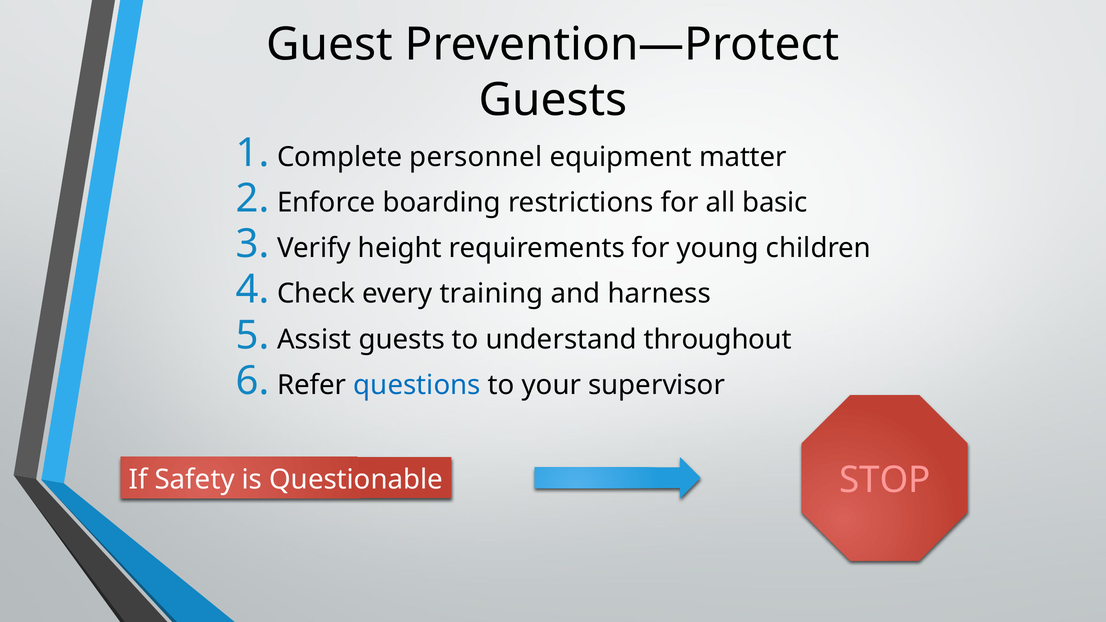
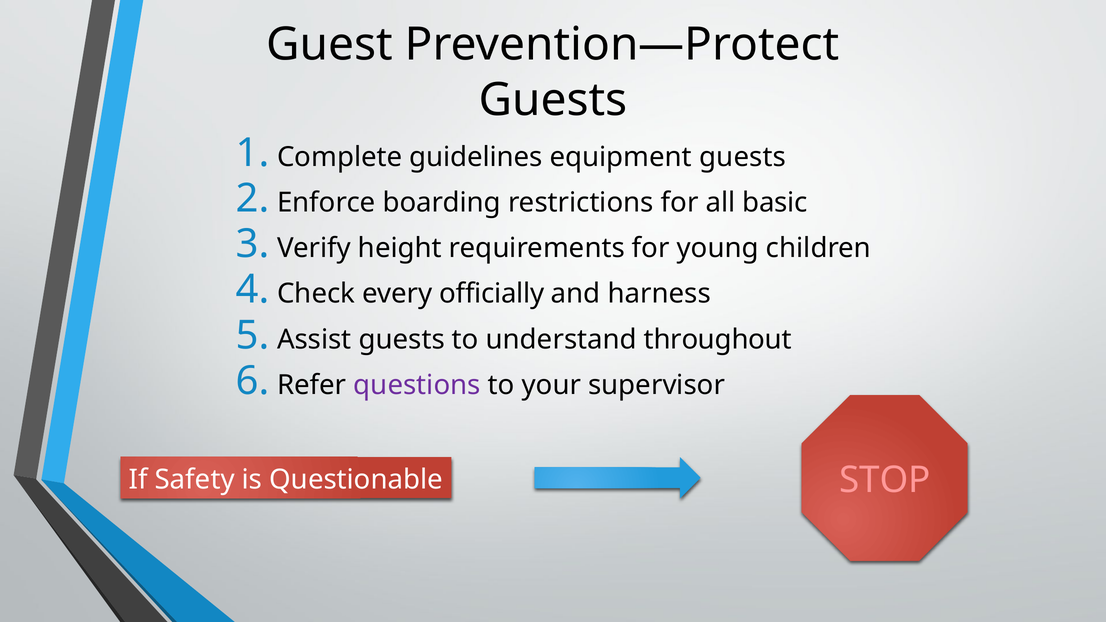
personnel: personnel -> guidelines (476, 157)
equipment matter: matter -> guests (743, 157)
training: training -> officially (492, 294)
questions colour: blue -> purple (417, 385)
